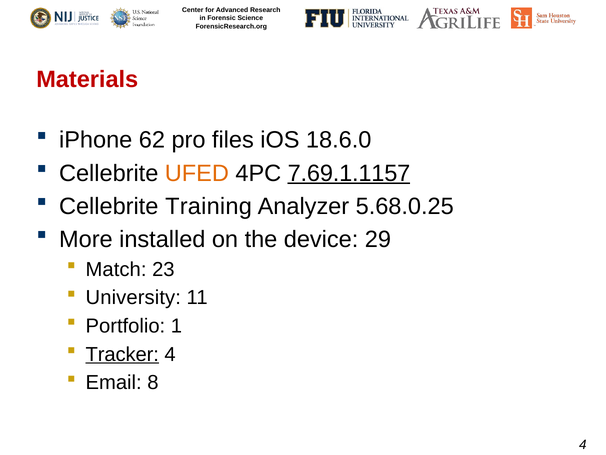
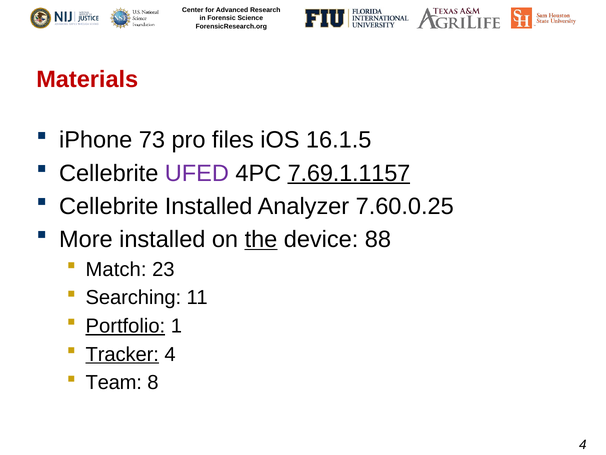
62: 62 -> 73 (152, 140)
18.6.0: 18.6.0 -> 16.1.5 (339, 140)
UFED colour: orange -> purple (197, 173)
Cellebrite Training: Training -> Installed (209, 206)
5.68.0.25: 5.68.0.25 -> 7.60.0.25 (405, 206)
the underline: none -> present (261, 239)
29: 29 -> 88 (378, 239)
University: University -> Searching (133, 297)
Portfolio underline: none -> present (125, 326)
Email: Email -> Team (114, 382)
